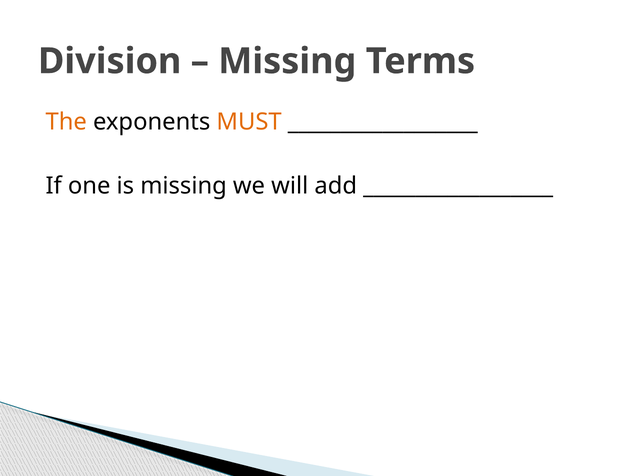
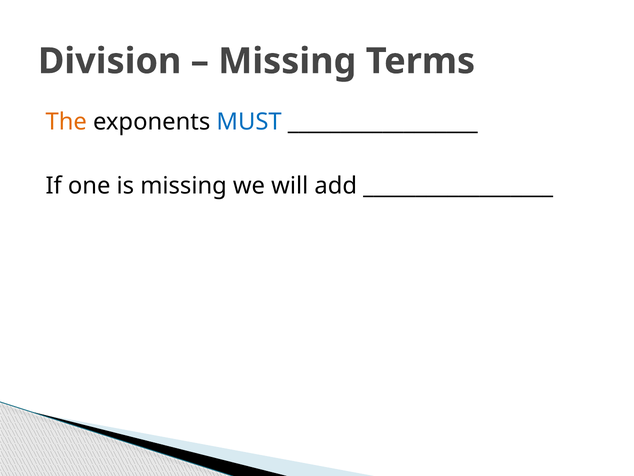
MUST colour: orange -> blue (249, 122)
